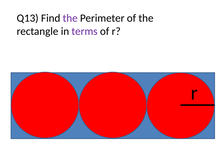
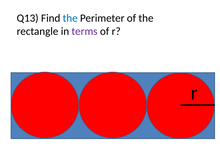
the colour: purple -> blue (70, 18)
